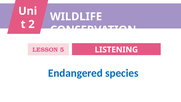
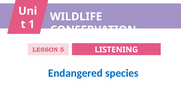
2: 2 -> 1 (32, 24)
